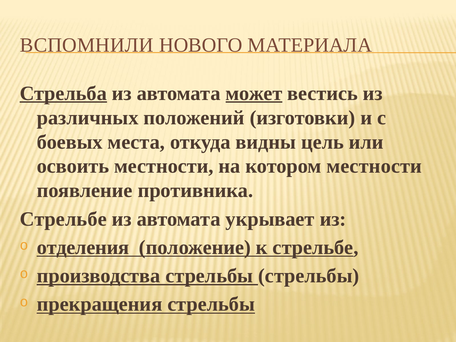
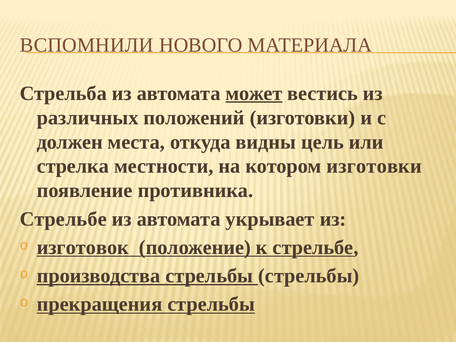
Стрельба underline: present -> none (63, 93)
боевых: боевых -> должен (70, 142)
освоить: освоить -> стрелка (73, 166)
котором местности: местности -> изготовки (374, 166)
отделения: отделения -> изготовок (83, 247)
